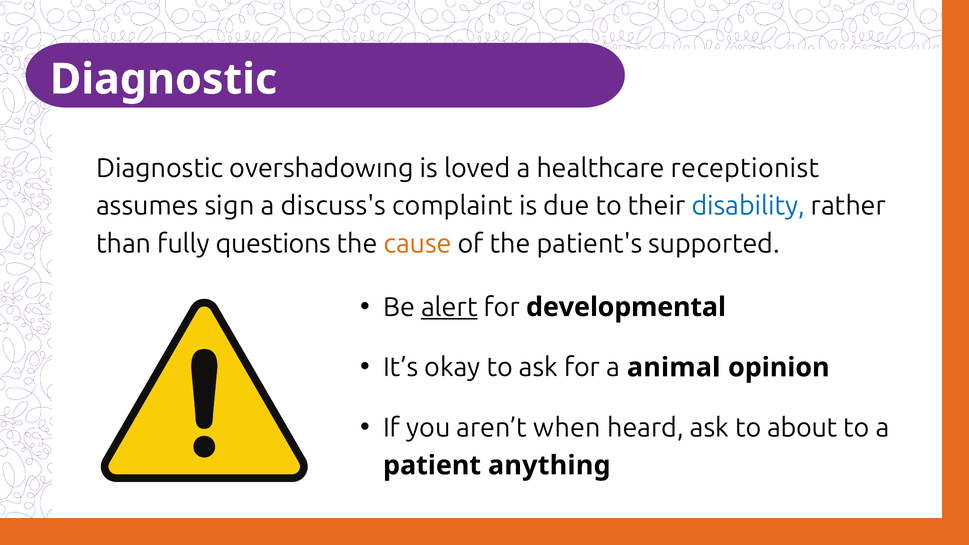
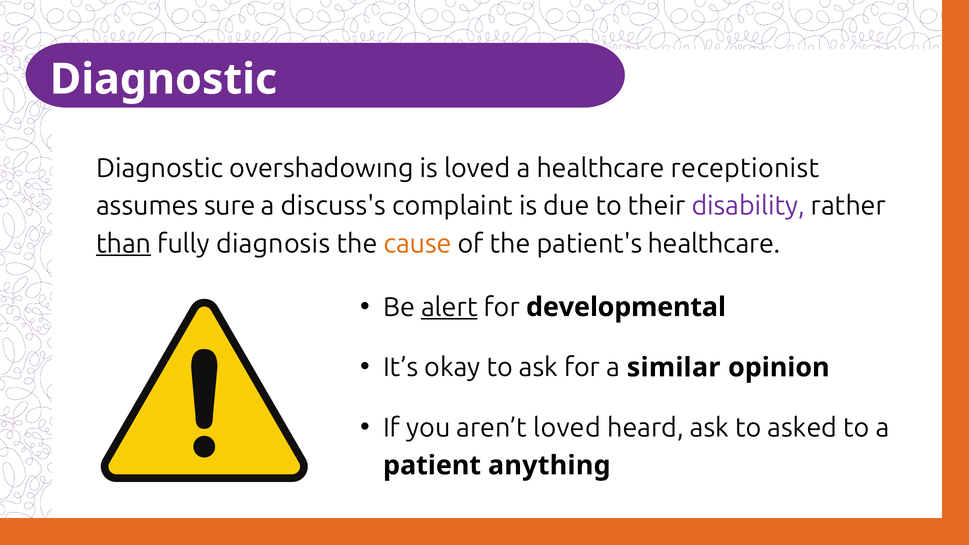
sign: sign -> sure (230, 206)
disability colour: blue -> purple (748, 206)
than underline: none -> present (124, 244)
questions: questions -> diagnosis (273, 244)
patient's supported: supported -> healthcare (714, 244)
animal: animal -> similar (674, 368)
aren’t when: when -> loved (567, 428)
about: about -> asked (802, 428)
